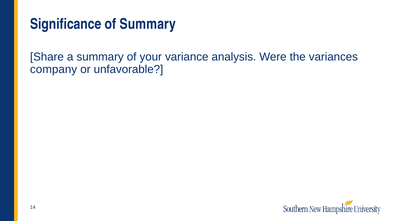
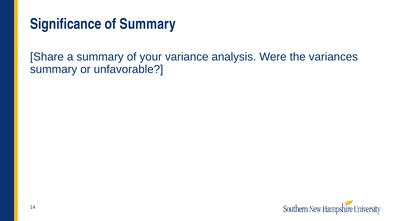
company: company -> summary (54, 70)
